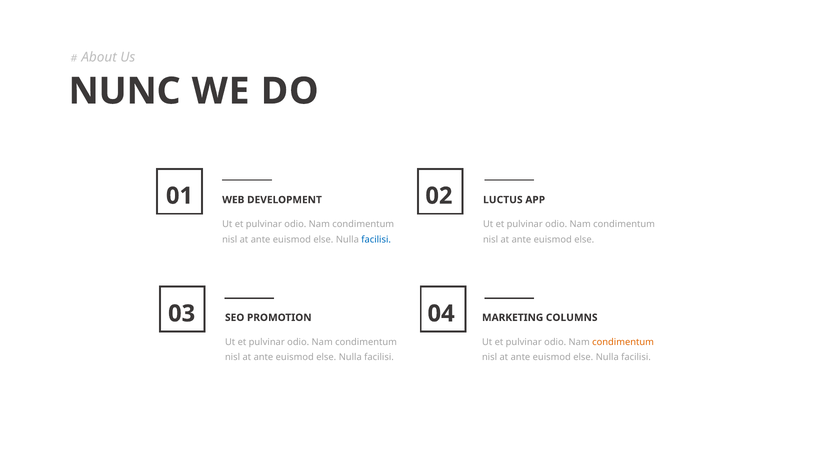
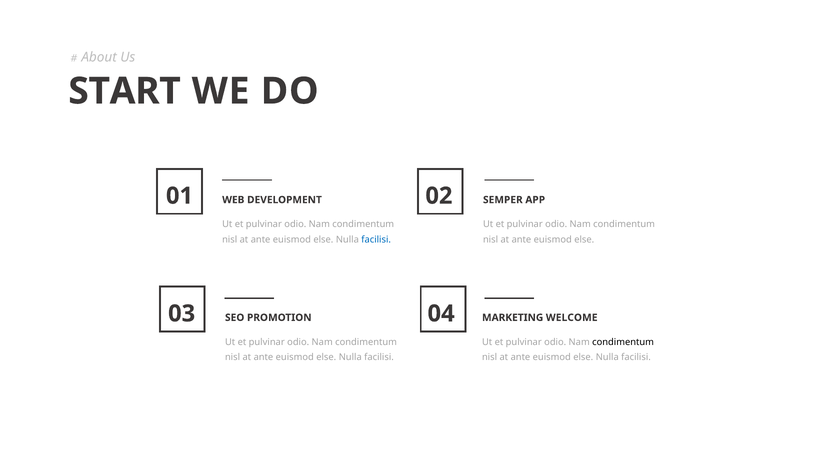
NUNC: NUNC -> START (125, 91)
LUCTUS: LUCTUS -> SEMPER (503, 200)
COLUMNS: COLUMNS -> WELCOME (572, 317)
condimentum colour: orange -> black (623, 342)
